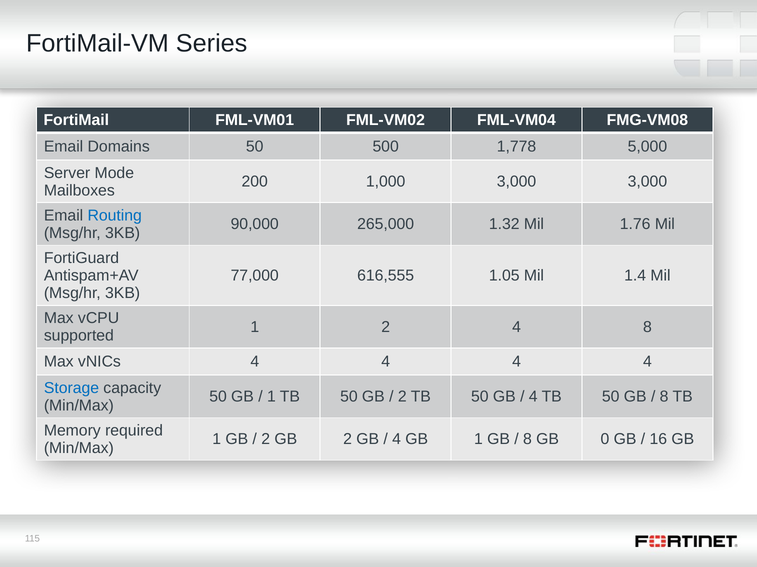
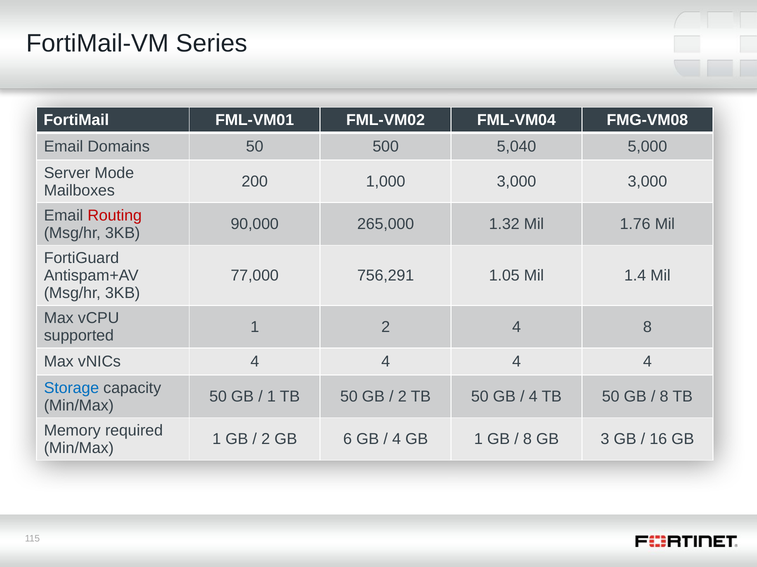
1,778: 1,778 -> 5,040 (517, 147)
Routing colour: blue -> red (115, 216)
616,555: 616,555 -> 756,291 (386, 276)
GB 2: 2 -> 6 (348, 440)
0: 0 -> 3 (605, 440)
